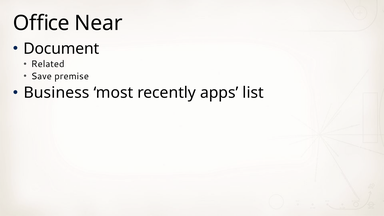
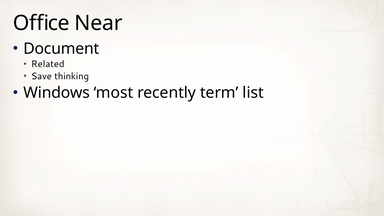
premise: premise -> thinking (72, 76)
Business: Business -> Windows (57, 93)
apps: apps -> term (219, 93)
